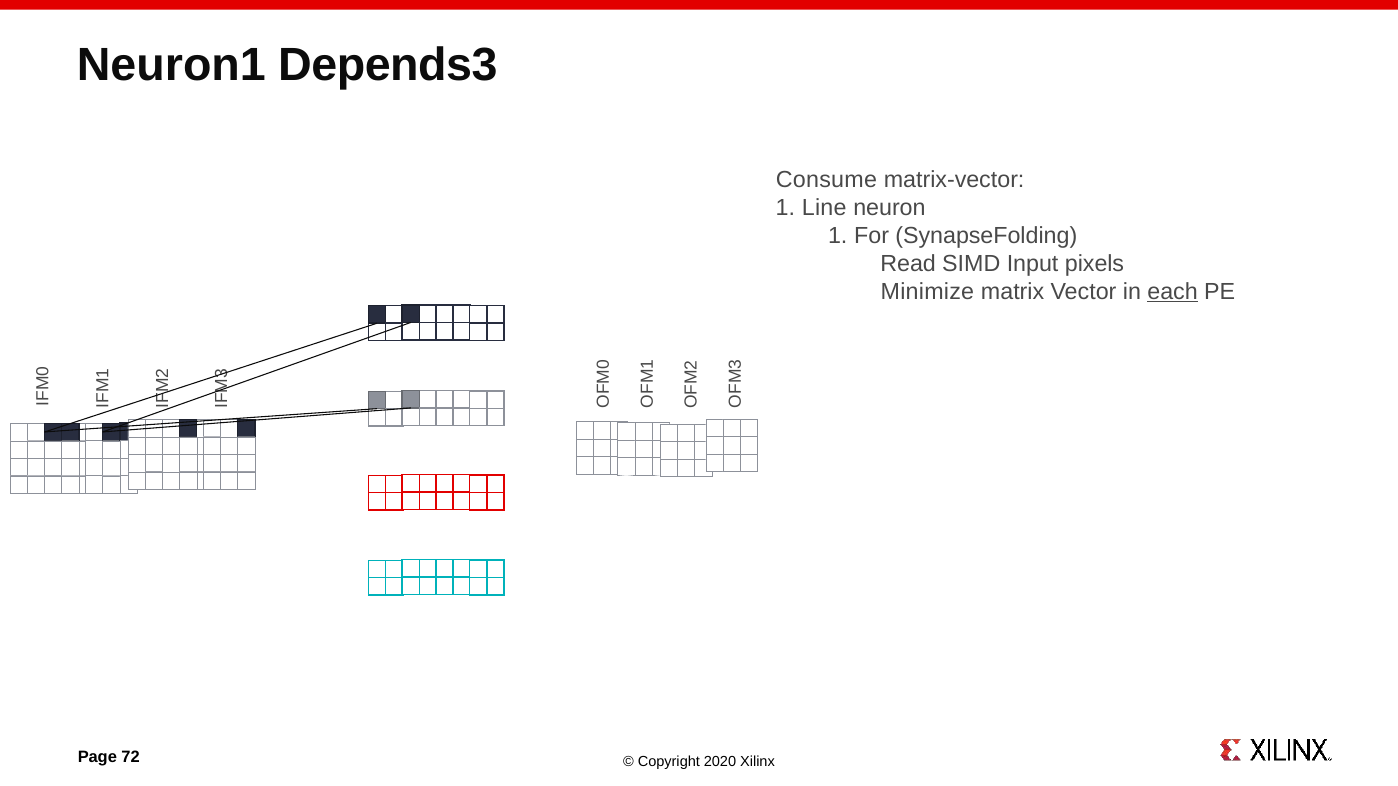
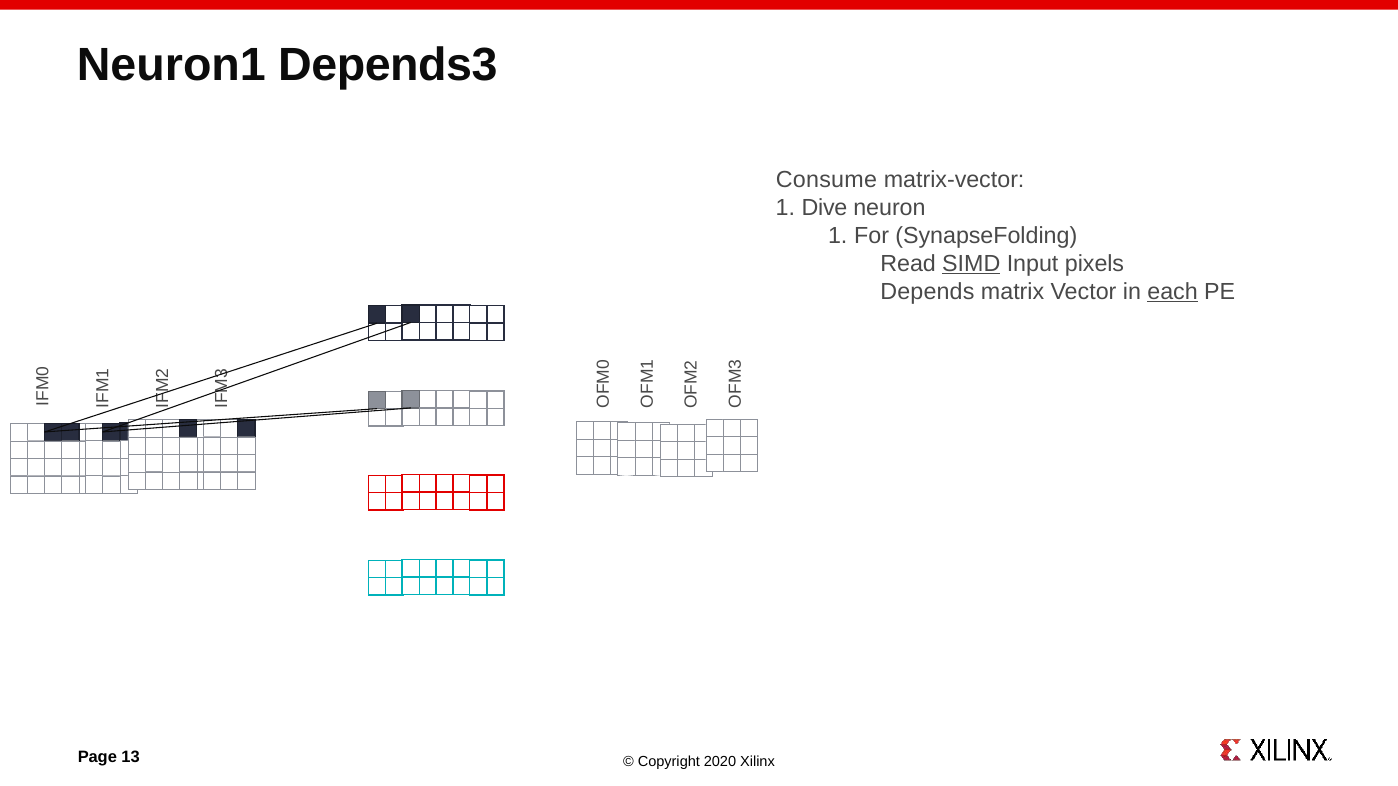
Line: Line -> Dive (824, 208)
SIMD underline: none -> present (971, 264)
Minimize: Minimize -> Depends (927, 292)
72: 72 -> 13 (131, 758)
